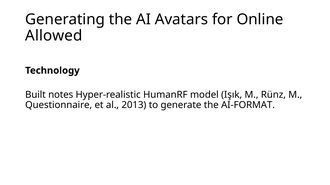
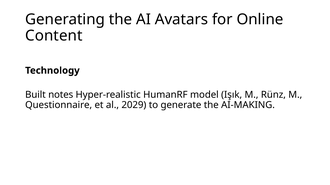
Allowed: Allowed -> Content (54, 36)
2013: 2013 -> 2029 (134, 105)
AI-FORMAT: AI-FORMAT -> AI-MAKING (248, 105)
